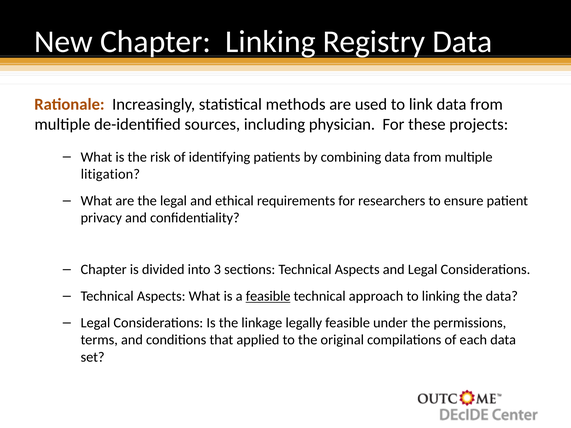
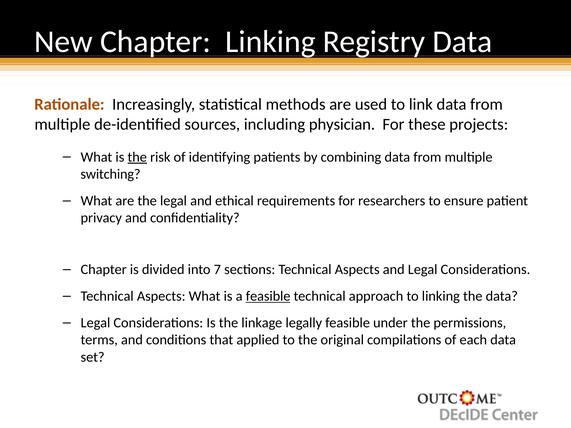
the underline: none -> present (137, 157)
litigation: litigation -> switching (111, 174)
3: 3 -> 7 (217, 270)
